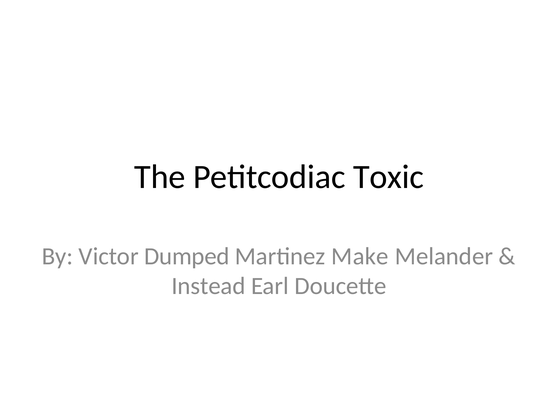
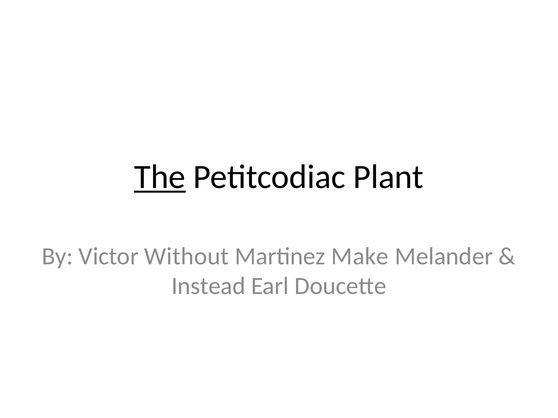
The underline: none -> present (160, 177)
Toxic: Toxic -> Plant (388, 177)
Dumped: Dumped -> Without (187, 257)
